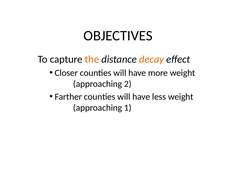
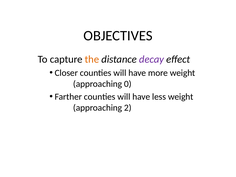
decay colour: orange -> purple (152, 59)
2: 2 -> 0 (128, 84)
1: 1 -> 2 (128, 108)
